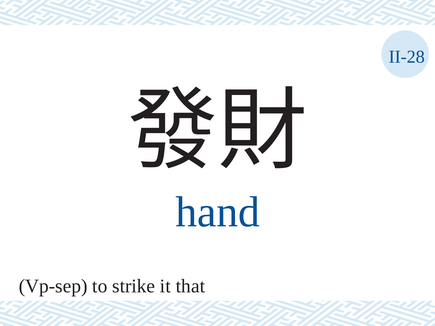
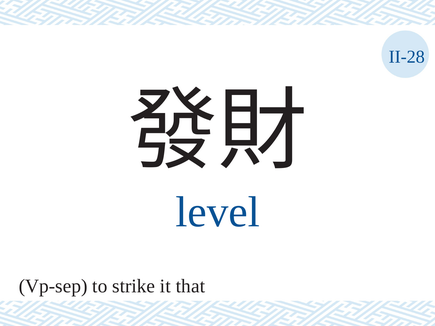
hand: hand -> level (218, 212)
